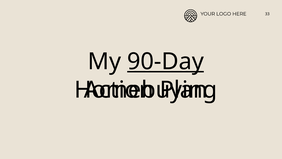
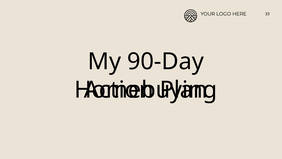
90-Day underline: present -> none (165, 61)
